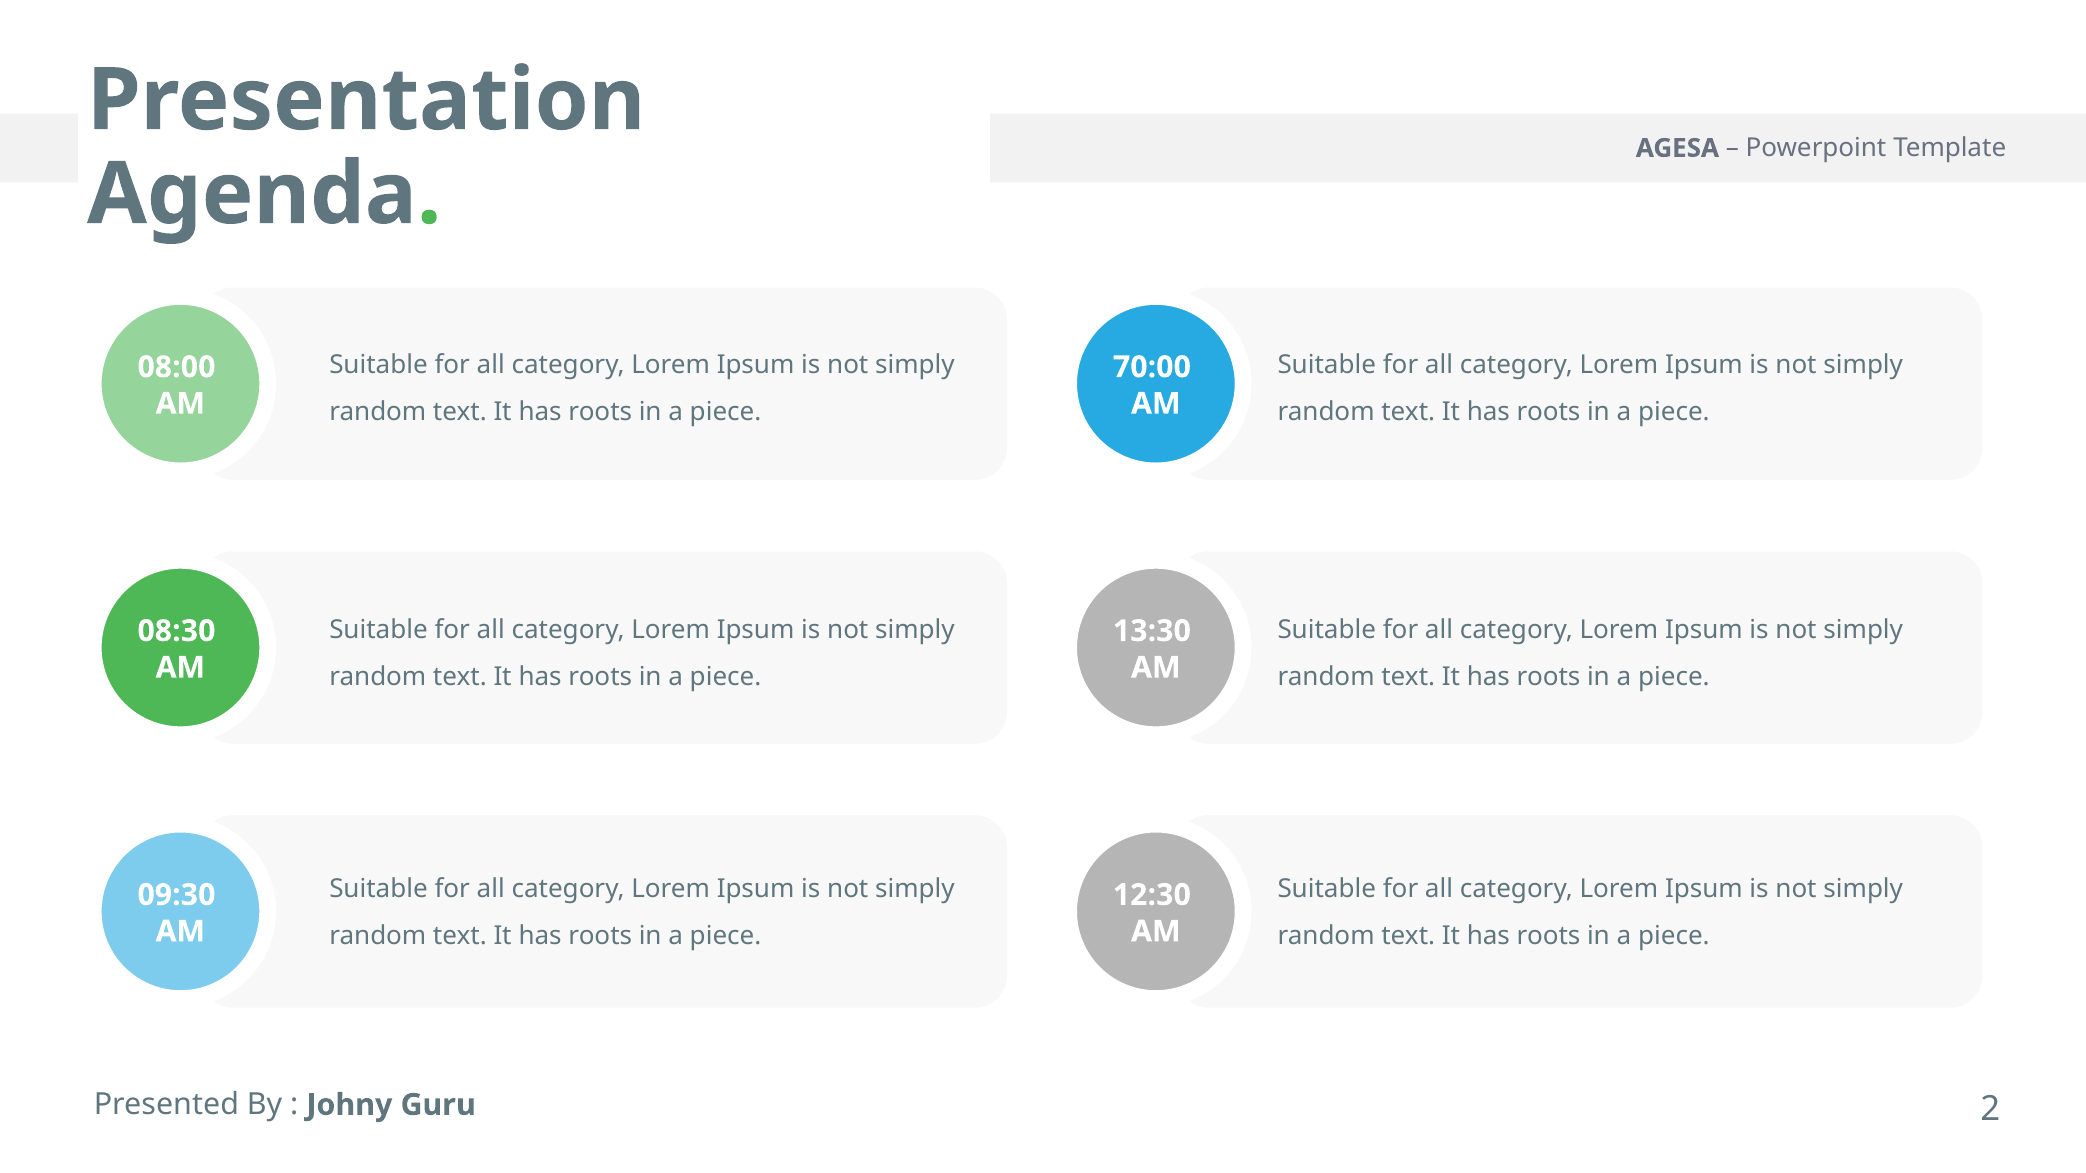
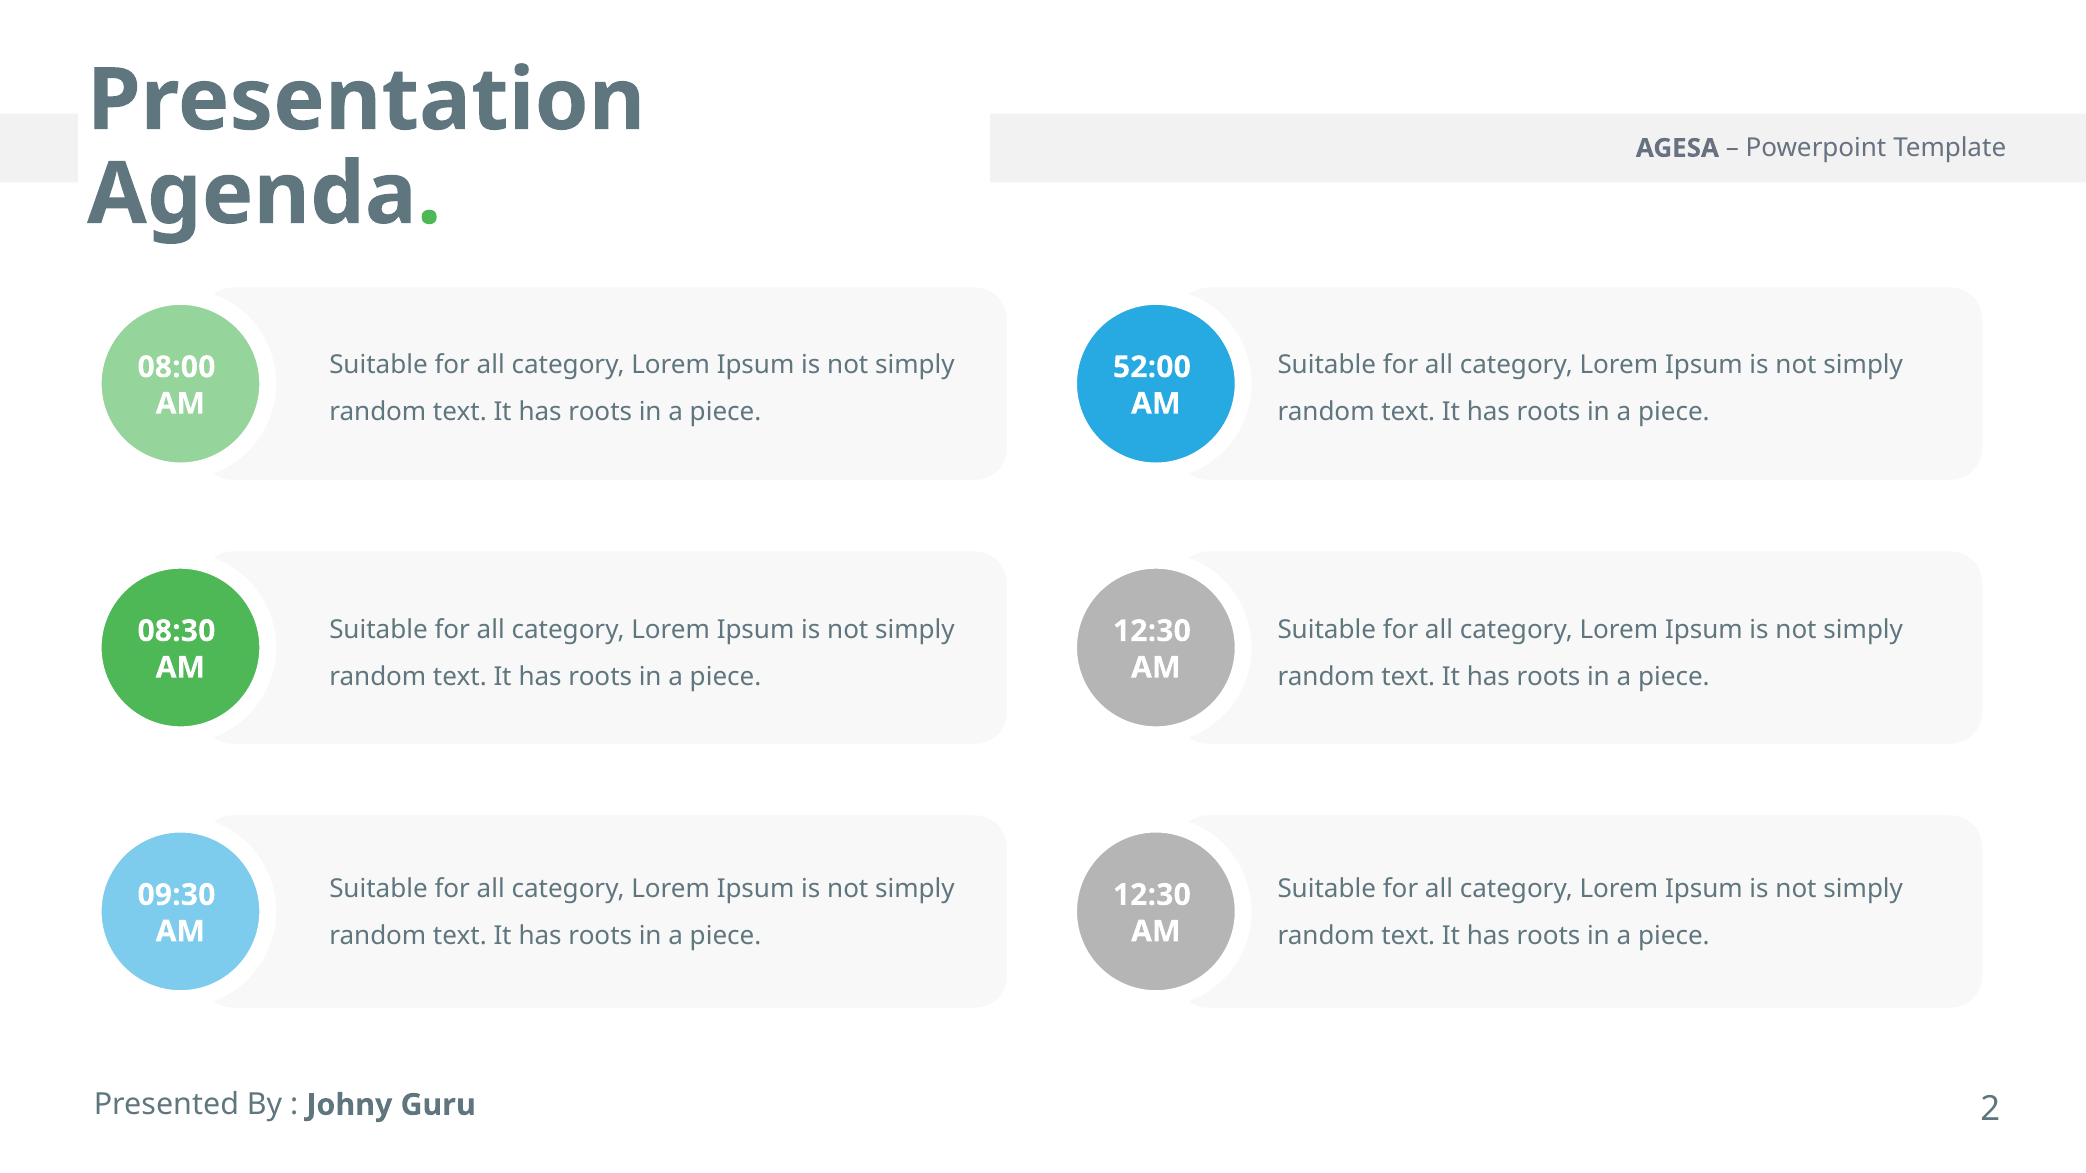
70:00: 70:00 -> 52:00 (1152, 367)
13:30: 13:30 -> 12:30 (1152, 631)
